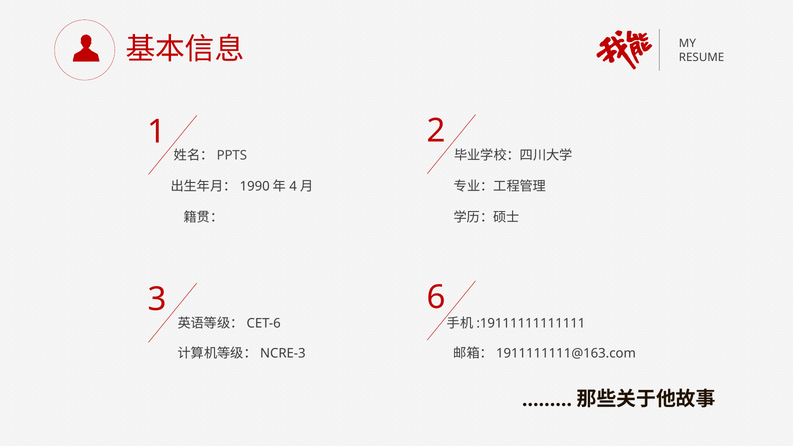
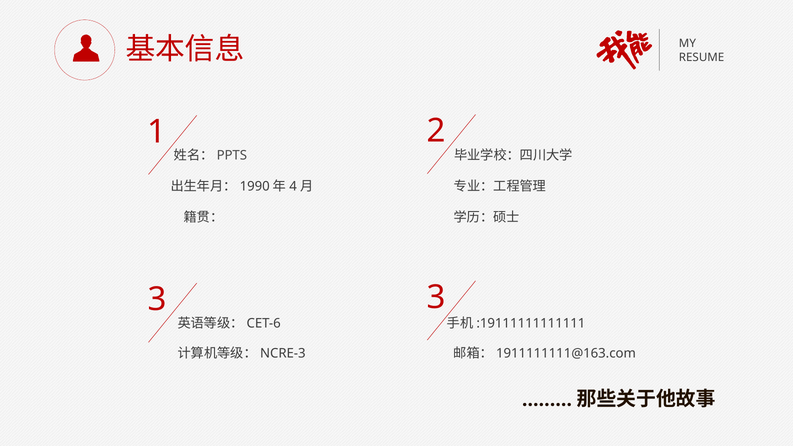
3 6: 6 -> 3 (436, 297)
